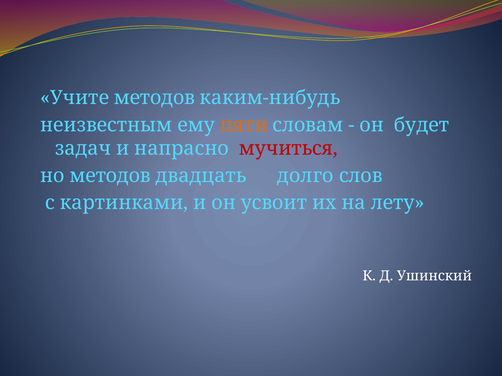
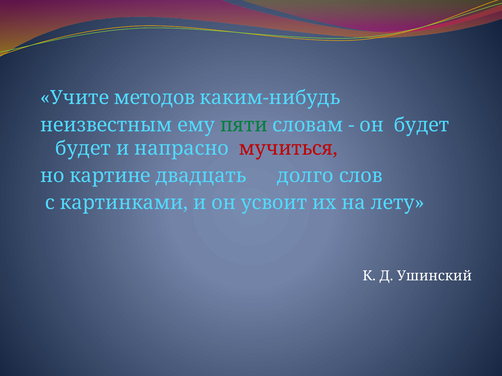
пяти colour: orange -> green (244, 125)
задач: задач -> будет (83, 149)
но методов: методов -> картине (110, 176)
